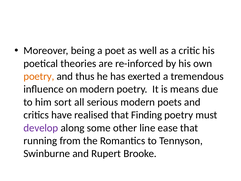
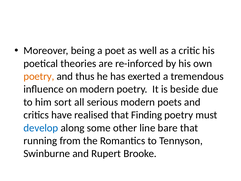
means: means -> beside (185, 89)
develop colour: purple -> blue (41, 128)
ease: ease -> bare (168, 128)
